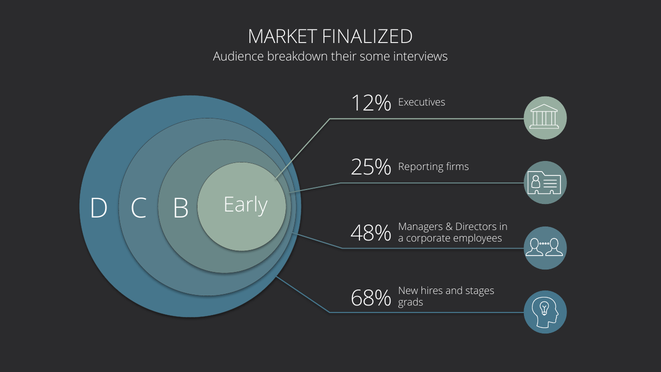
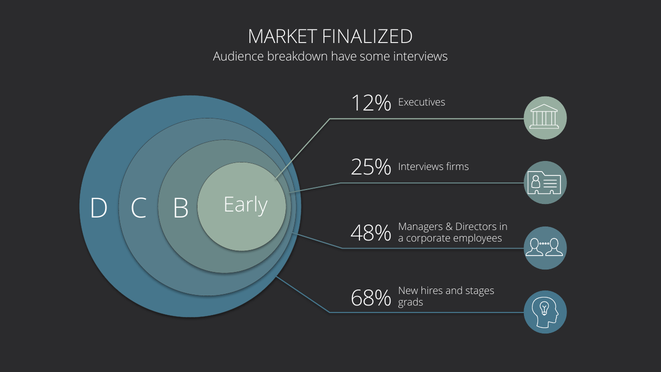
their: their -> have (344, 57)
25% Reporting: Reporting -> Interviews (421, 167)
